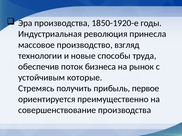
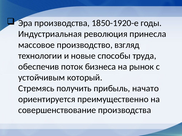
которые: которые -> который (85, 78)
первое: первое -> начато (145, 89)
